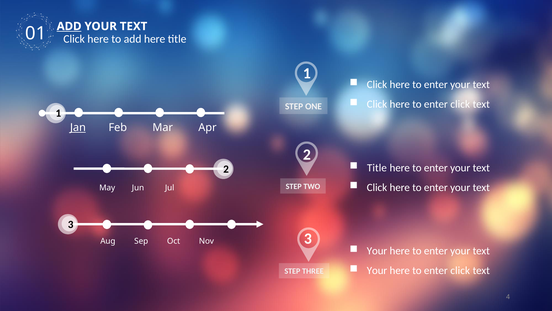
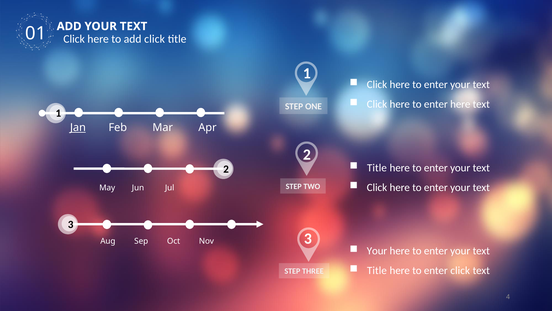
ADD underline: present -> none (69, 26)
add here: here -> click (155, 39)
click: click -> here (460, 104)
Your: Your -> Title (377, 270)
